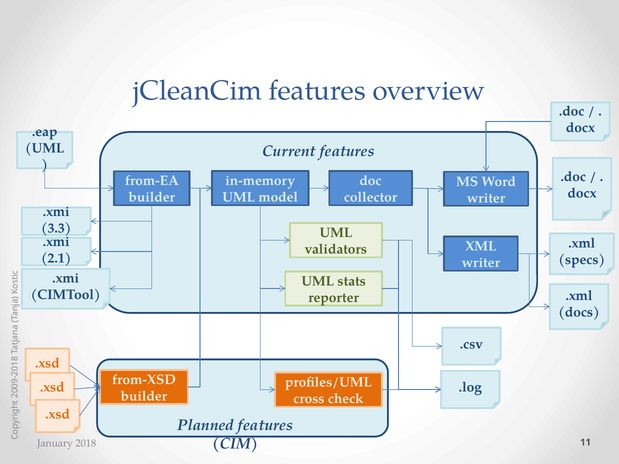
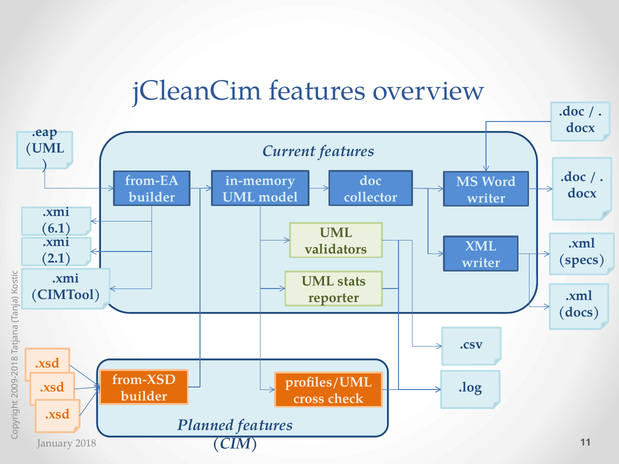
3.3: 3.3 -> 6.1 (56, 228)
